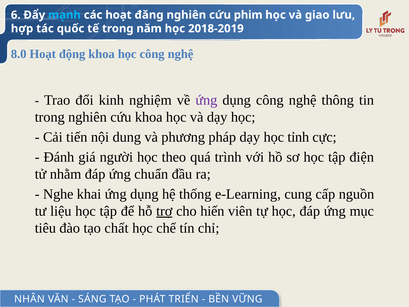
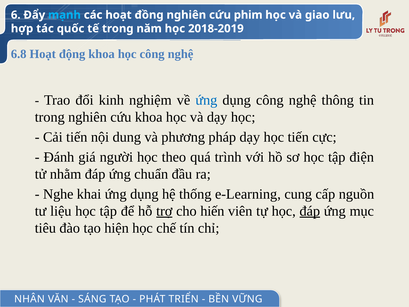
đăng: đăng -> đồng (149, 15)
8.0: 8.0 -> 6.8 (19, 54)
ứng colour: purple -> blue (206, 100)
học tỉnh: tỉnh -> tiến (298, 137)
đáp underline: none -> present (310, 211)
chất: chất -> hiện (117, 228)
